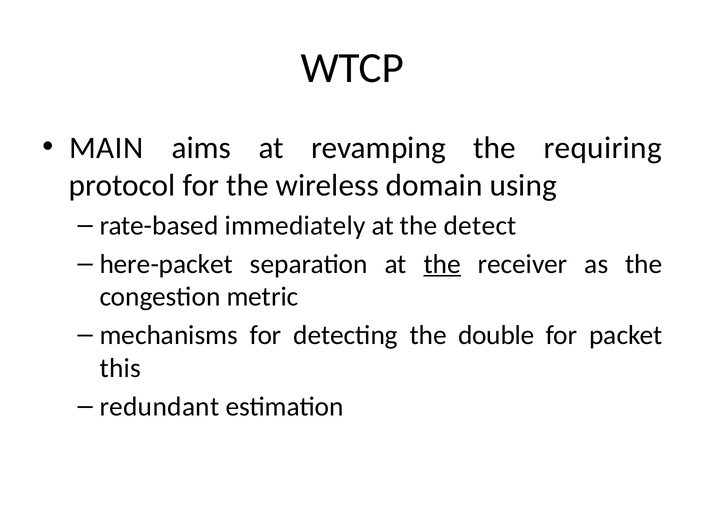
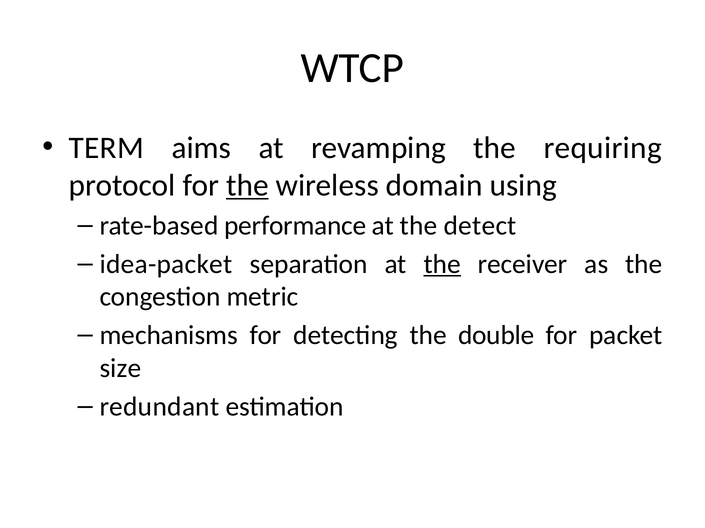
MAIN: MAIN -> TERM (106, 148)
the underline: none -> present (247, 186)
immediately: immediately -> performance (295, 226)
here-packet: here-packet -> idea-packet (166, 264)
this: this -> size (121, 369)
